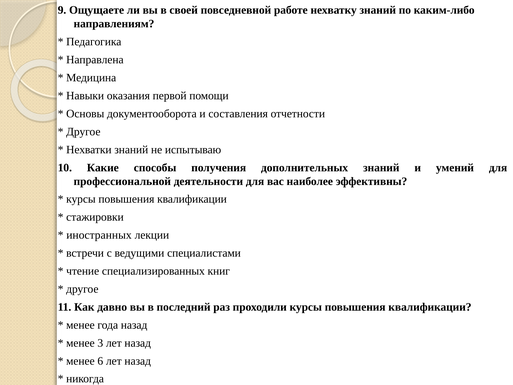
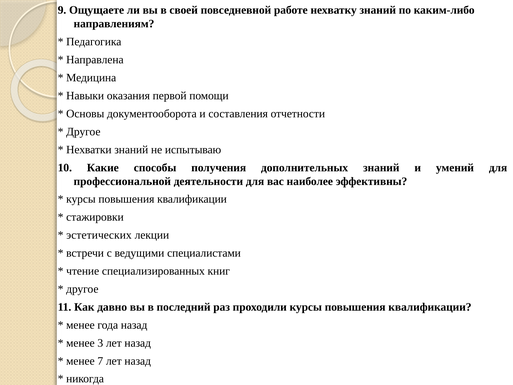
иностранных: иностранных -> эстетических (99, 235)
6: 6 -> 7 (100, 361)
